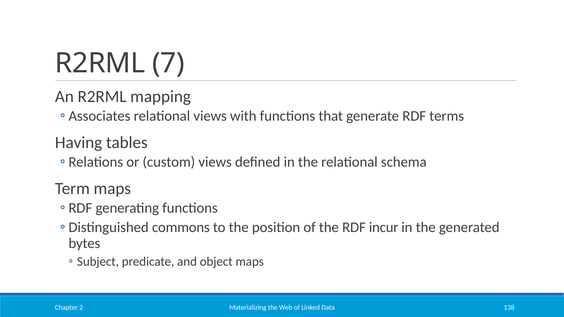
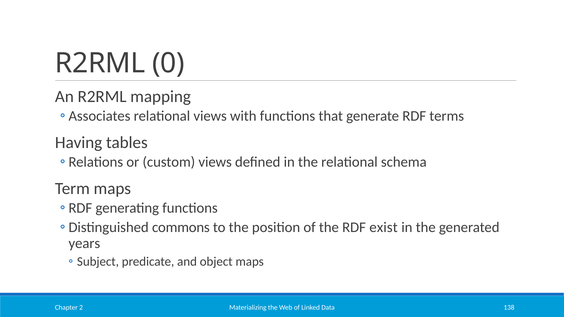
7: 7 -> 0 (168, 63)
incur: incur -> exist (384, 228)
bytes: bytes -> years (84, 243)
